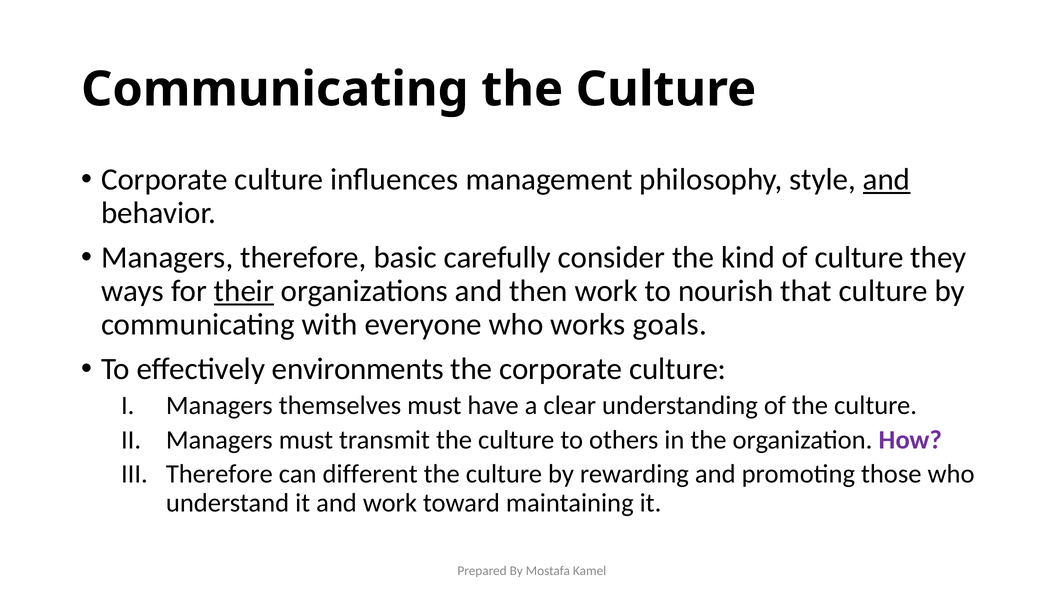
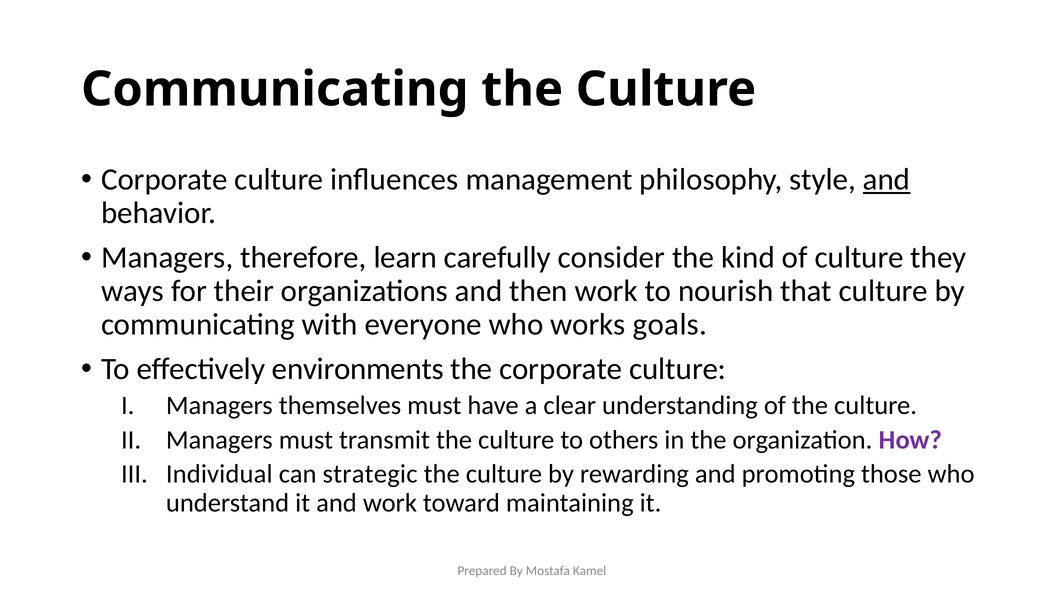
basic: basic -> learn (405, 258)
their underline: present -> none (244, 291)
Therefore: Therefore -> Individual (219, 474)
different: different -> strategic (370, 474)
